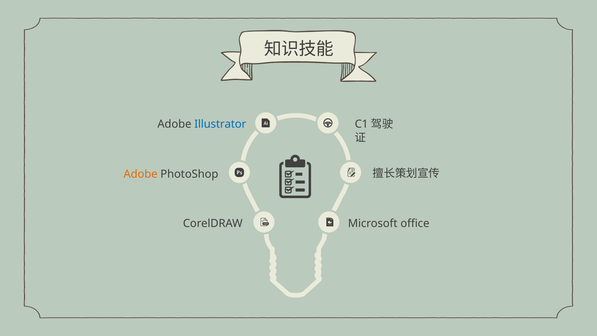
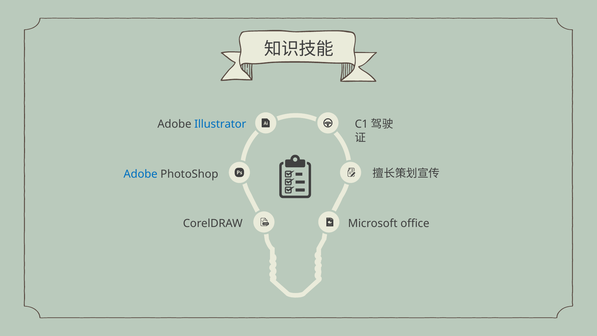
Adobe colour: orange -> blue (141, 174)
